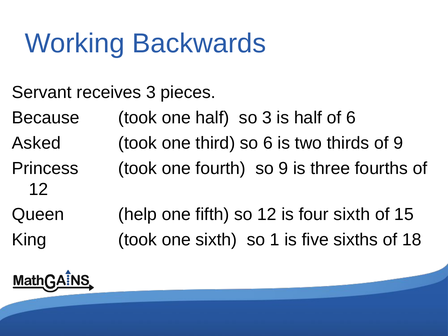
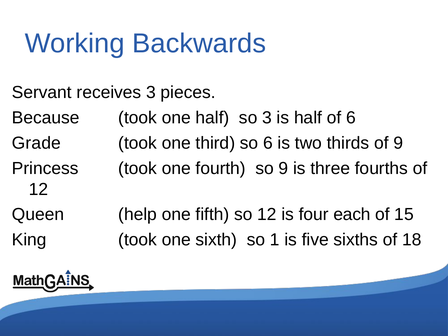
Asked: Asked -> Grade (36, 143)
four sixth: sixth -> each (352, 215)
